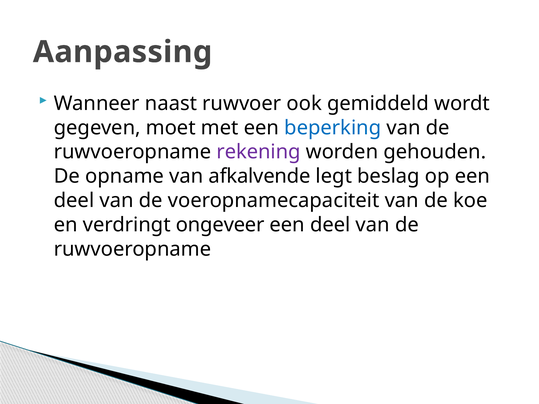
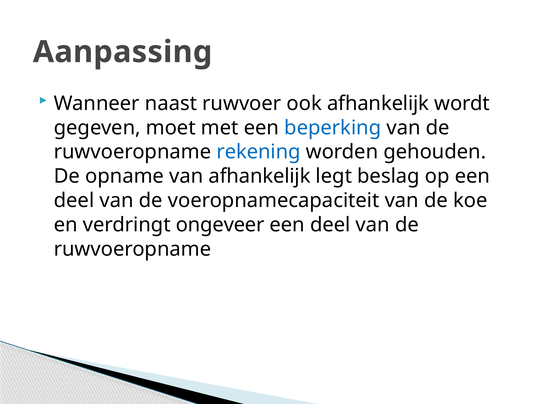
ook gemiddeld: gemiddeld -> afhankelijk (378, 104)
rekening colour: purple -> blue (258, 152)
van afkalvende: afkalvende -> afhankelijk (260, 176)
